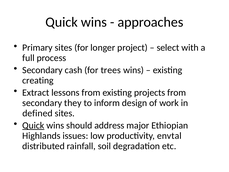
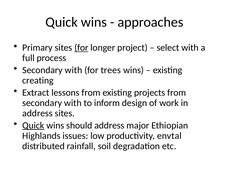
for underline: none -> present (81, 48)
cash: cash -> with (74, 70)
they: they -> with (73, 103)
defined: defined -> address (37, 113)
